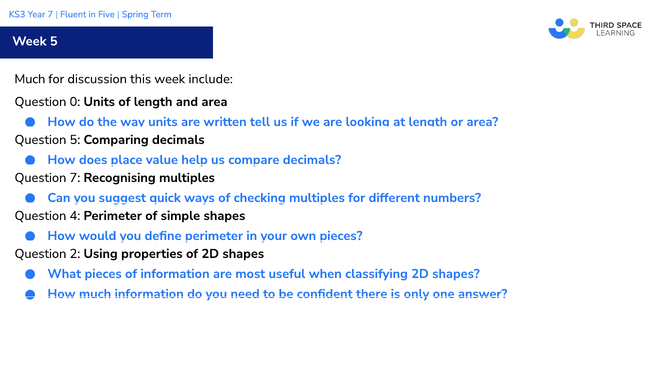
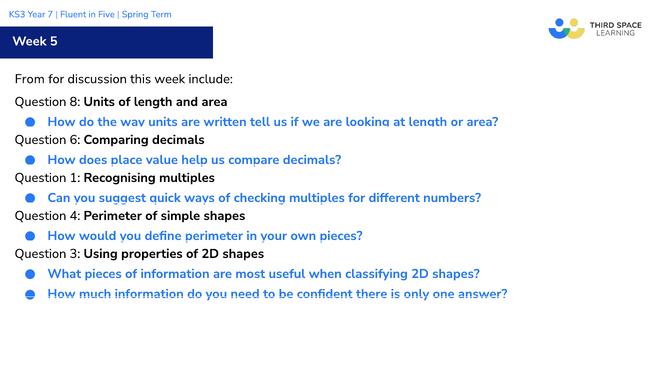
Much: Much -> From (30, 79)
0: 0 -> 8 (75, 102)
Question 5: 5 -> 6 (75, 140)
Question 7: 7 -> 1 (75, 178)
2: 2 -> 3 (75, 254)
